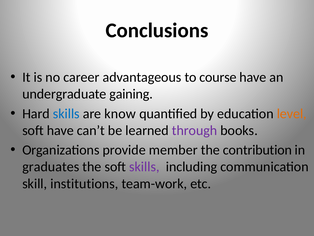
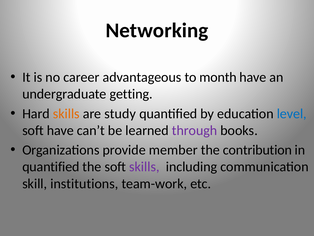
Conclusions: Conclusions -> Networking (157, 31)
course: course -> month (218, 77)
gaining: gaining -> getting (131, 94)
skills colour: blue -> orange (66, 113)
know: know -> study (120, 113)
level colour: orange -> blue (292, 113)
graduates: graduates -> quantified (51, 166)
